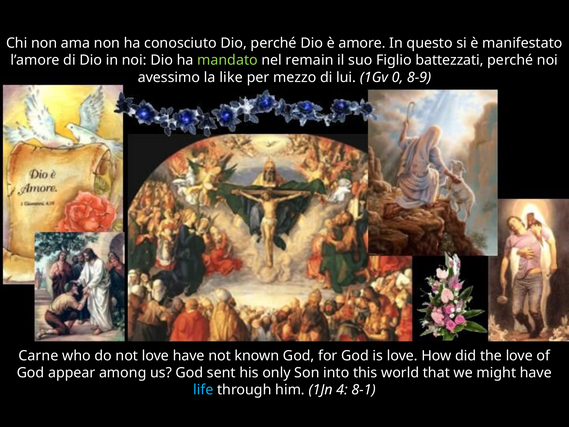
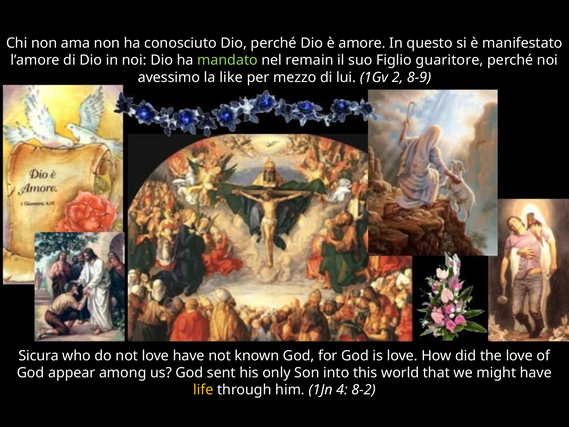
battezzati: battezzati -> guaritore (449, 60)
0: 0 -> 2 (397, 77)
Carne: Carne -> Sicura (39, 356)
life colour: light blue -> yellow (203, 390)
8-1: 8-1 -> 8-2 (364, 390)
